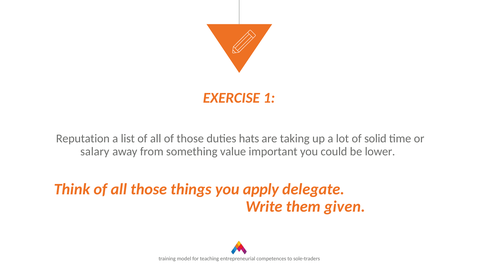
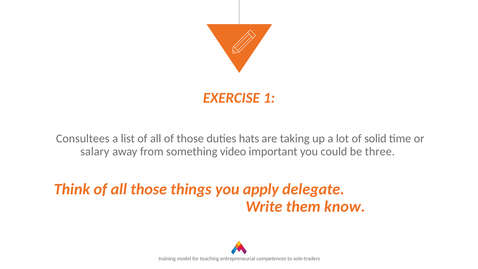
Reputation: Reputation -> Consultees (83, 138)
value: value -> video (233, 151)
lower: lower -> three (380, 151)
given: given -> know (345, 206)
